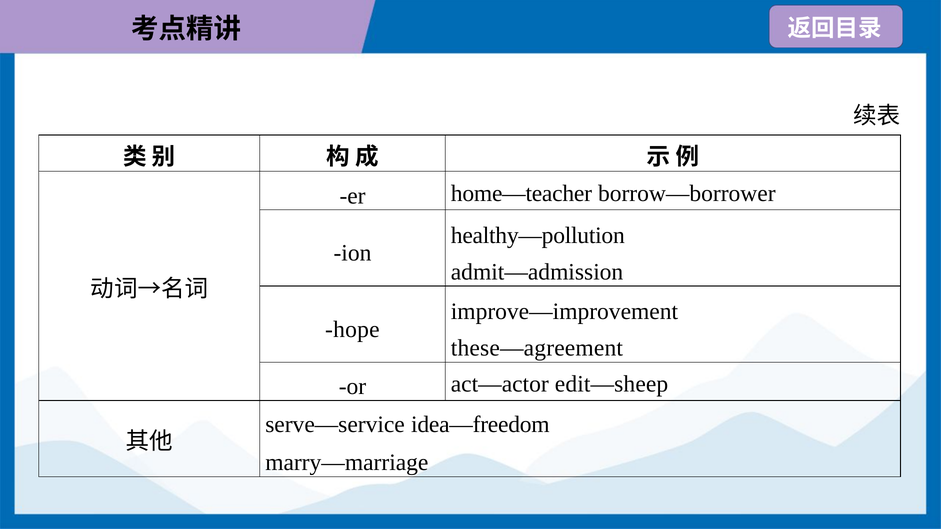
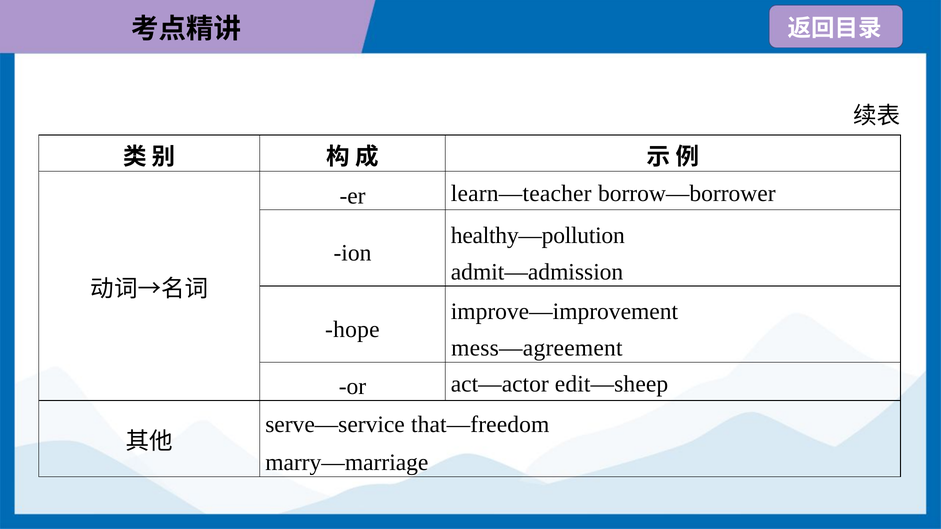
home—teacher: home—teacher -> learn—teacher (521, 194)
these—agreement: these—agreement -> mess—agreement (537, 348)
idea—freedom: idea—freedom -> that—freedom (480, 425)
